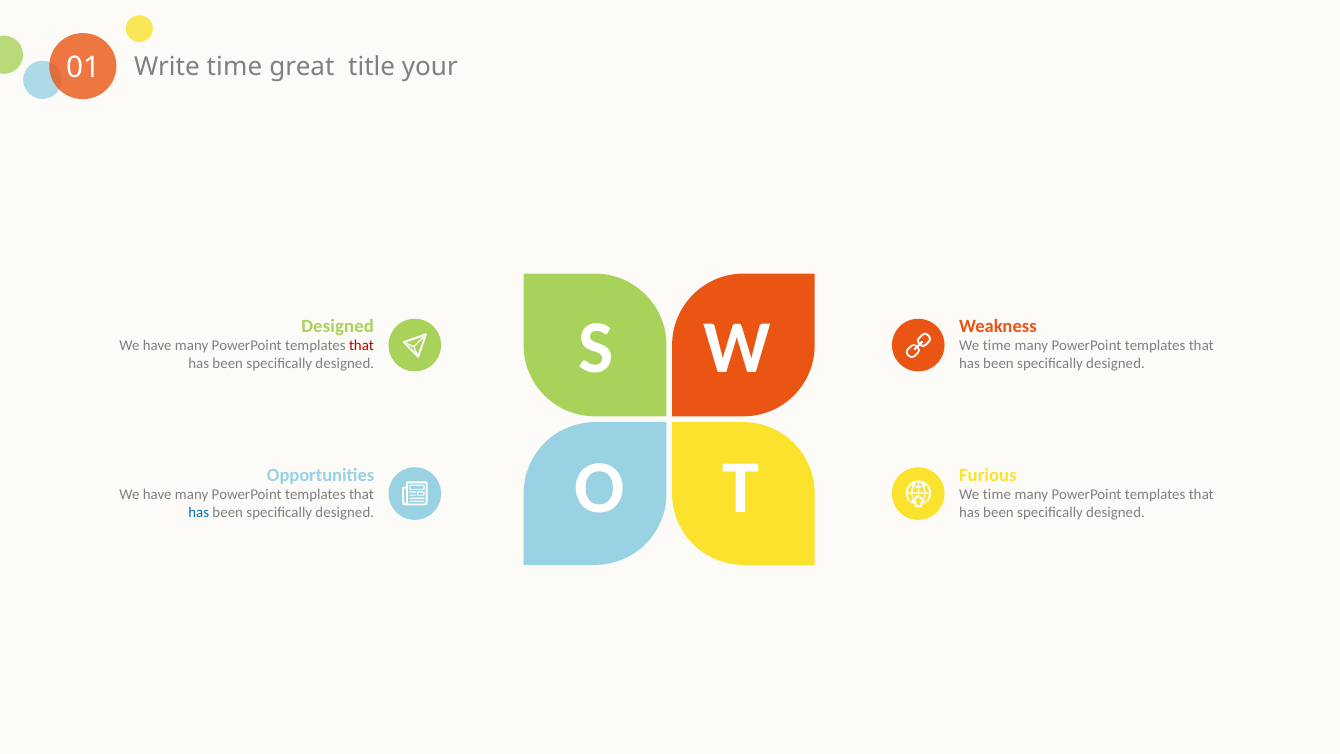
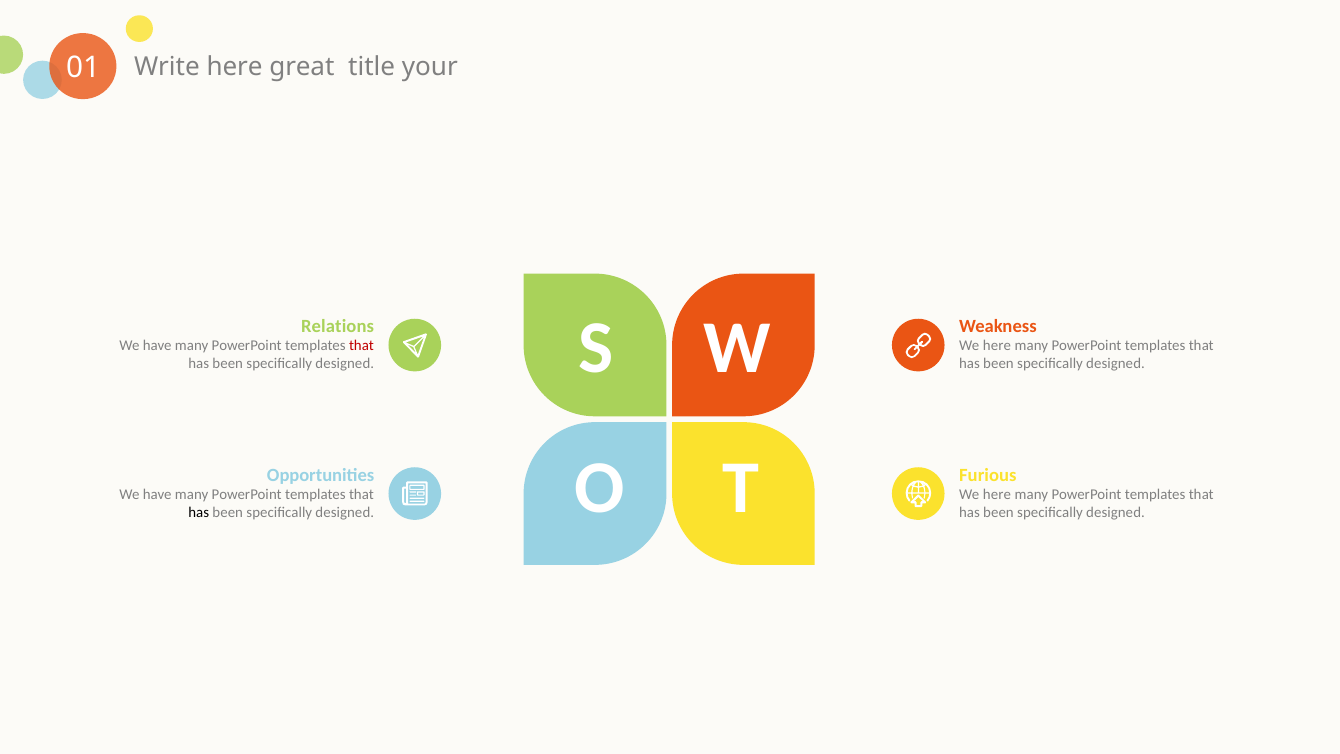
Write time: time -> here (235, 67)
Designed: Designed -> Relations (338, 326)
time: time -> here (997, 346)
time: time -> here (997, 495)
has colour: blue -> black (199, 512)
